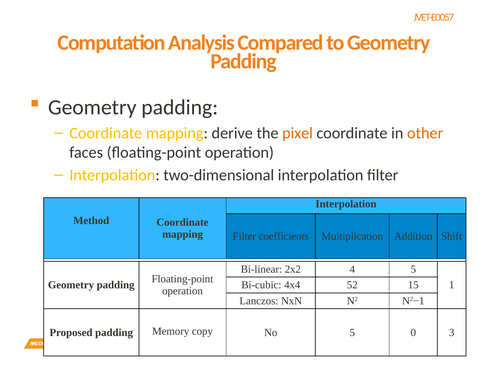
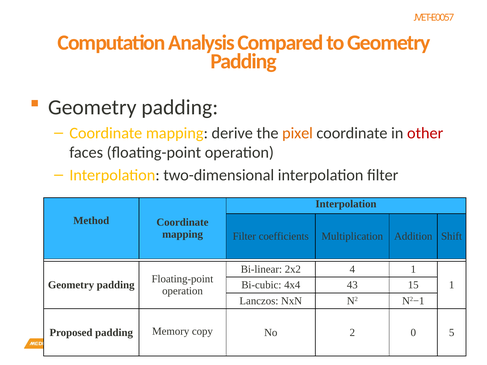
other colour: orange -> red (425, 133)
4 5: 5 -> 1 (413, 269)
52: 52 -> 43 (352, 285)
No 5: 5 -> 2 (352, 333)
0 3: 3 -> 5 (452, 333)
